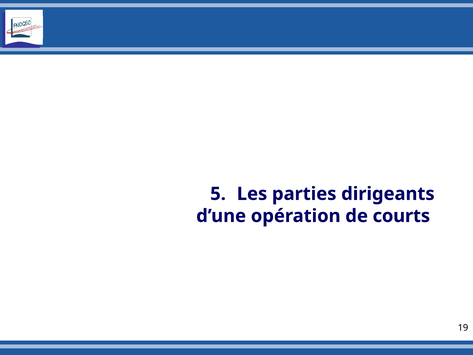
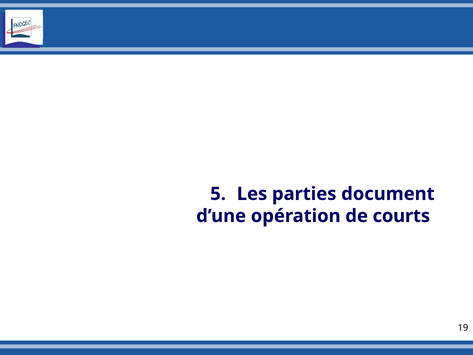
dirigeants: dirigeants -> document (388, 194)
